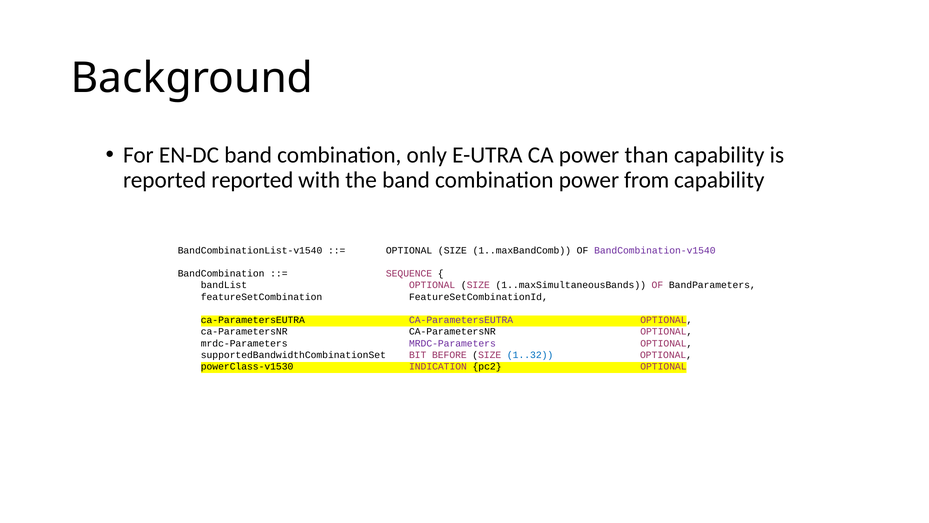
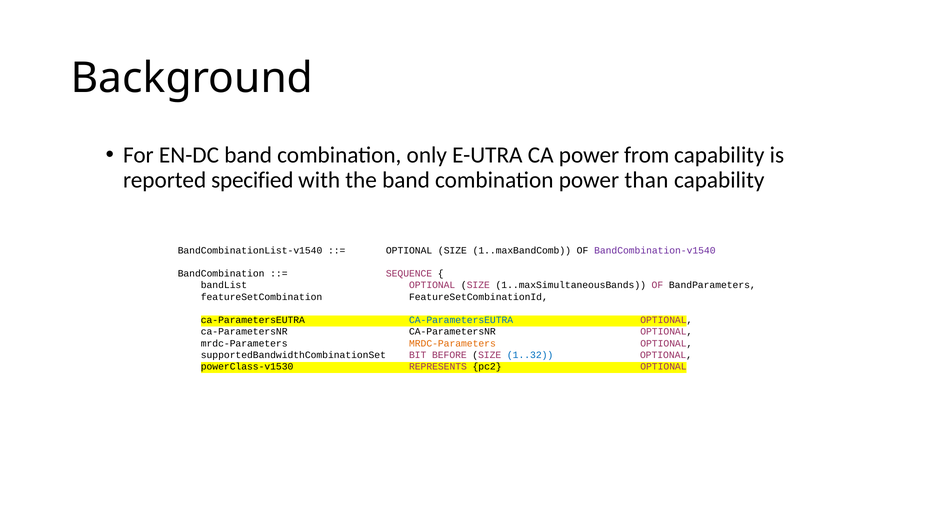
than: than -> from (647, 155)
reported reported: reported -> specified (252, 180)
from: from -> than (646, 180)
CA-ParametersEUTRA colour: purple -> blue (461, 320)
MRDC-Parameters colour: purple -> orange (452, 343)
INDICATION: INDICATION -> REPRESENTS (438, 366)
